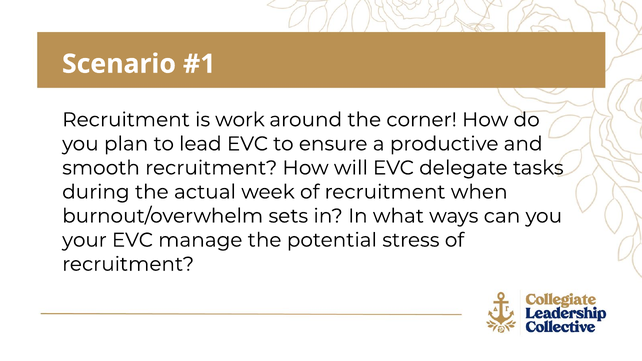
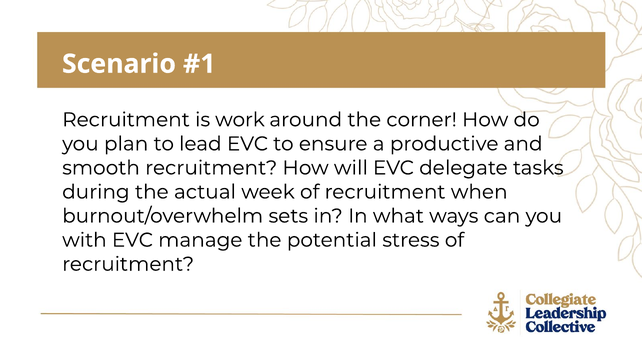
your: your -> with (84, 240)
